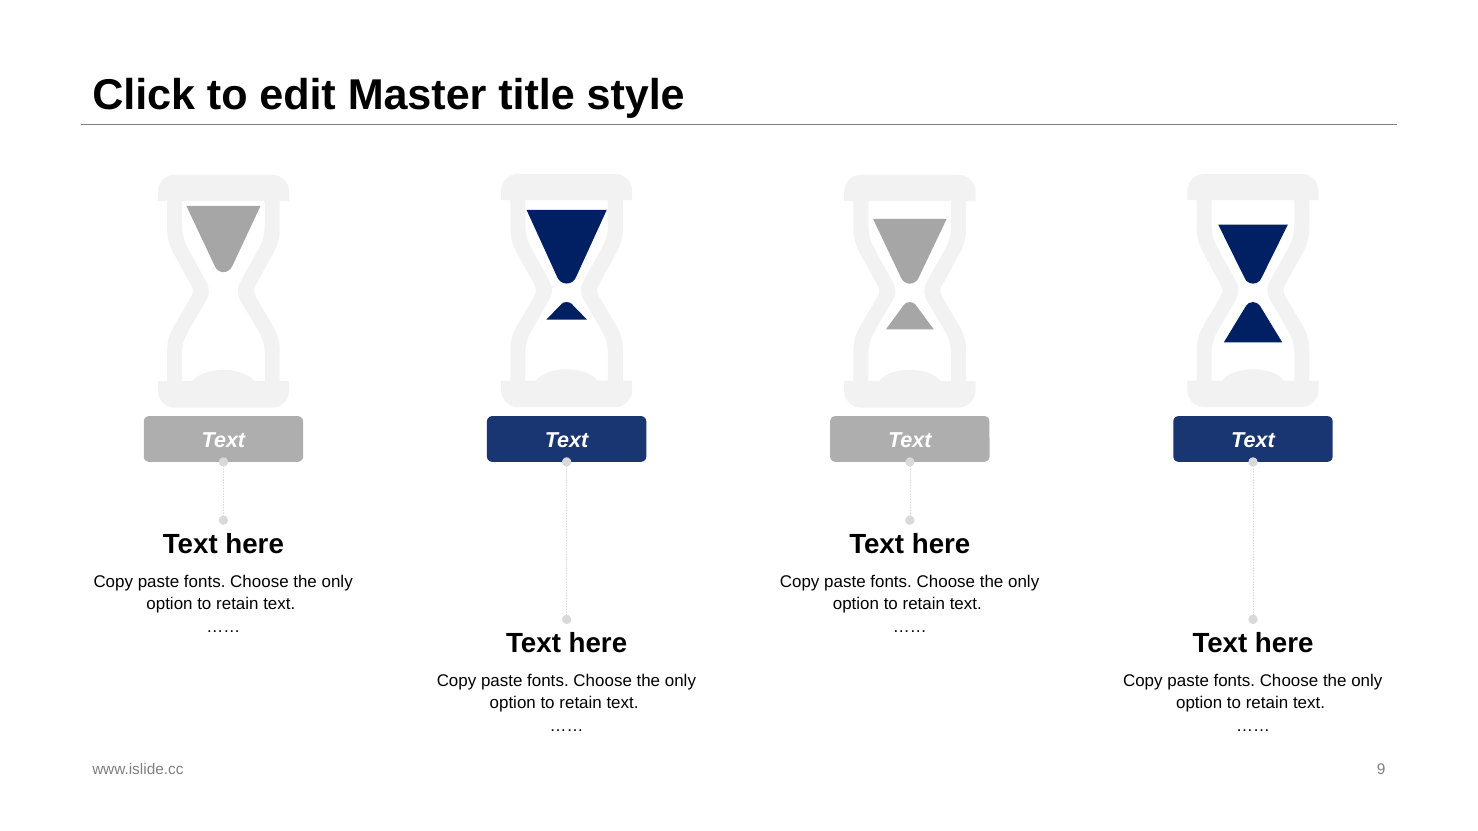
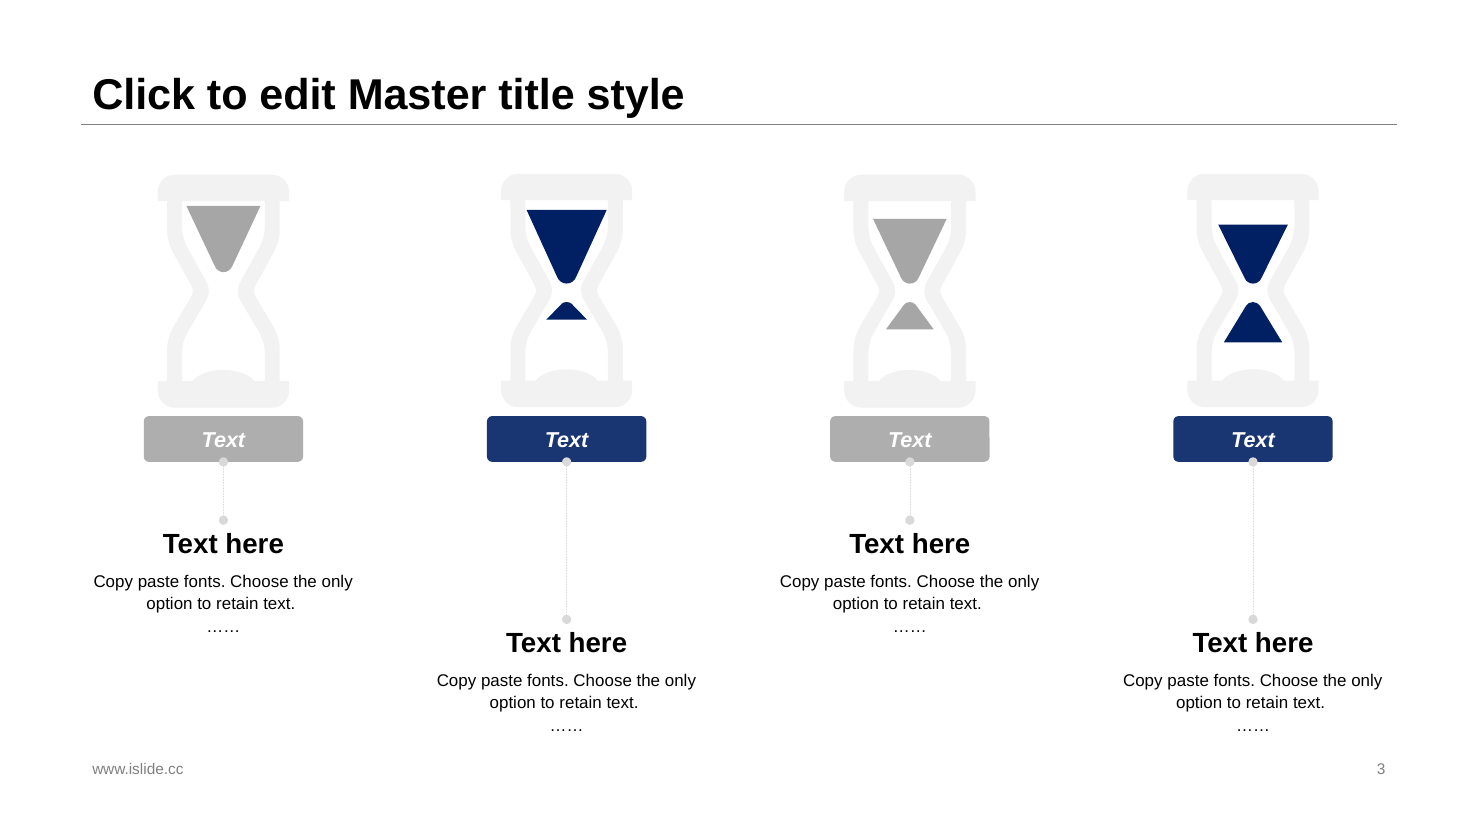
9: 9 -> 3 (1381, 770)
